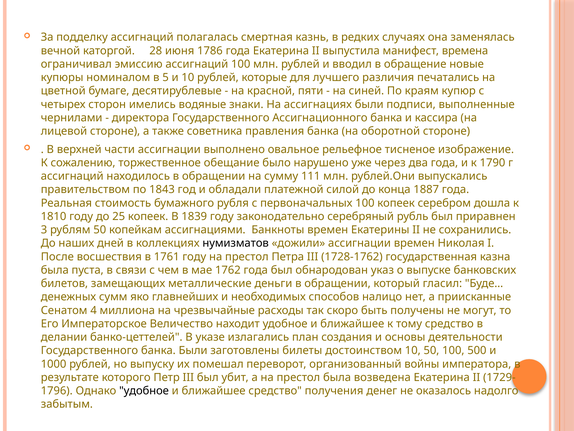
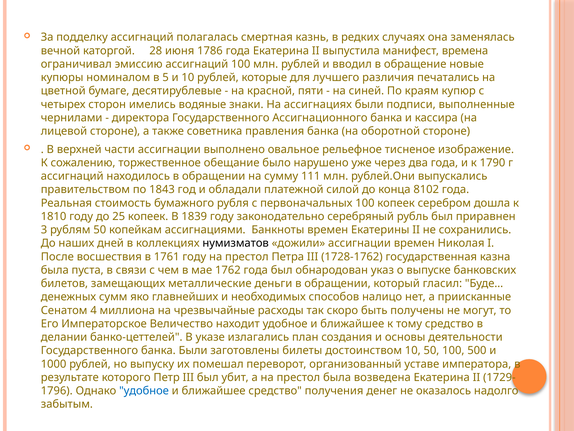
1887: 1887 -> 8102 (426, 189)
войны: войны -> уставе (422, 364)
удобное colour: black -> blue (144, 390)
